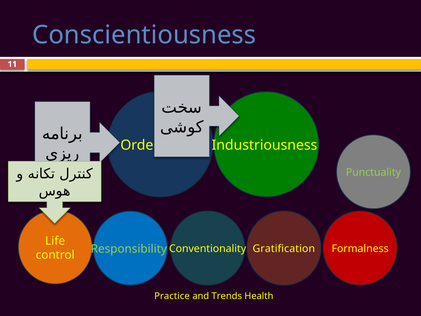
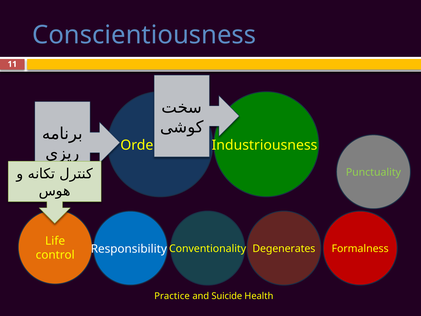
Responsibility colour: light green -> white (129, 249)
Gratification: Gratification -> Degenerates (284, 249)
Trends: Trends -> Suicide (227, 296)
